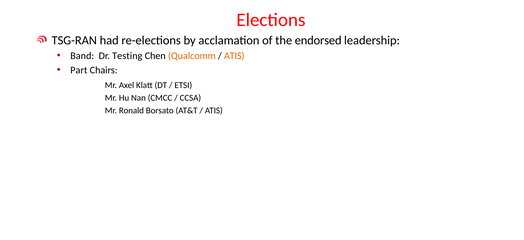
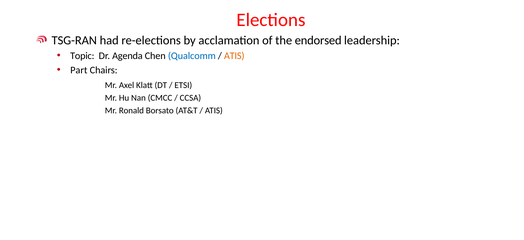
Band: Band -> Topic (82, 56)
Testing: Testing -> Agenda (127, 56)
Qualcomm colour: orange -> blue (192, 56)
